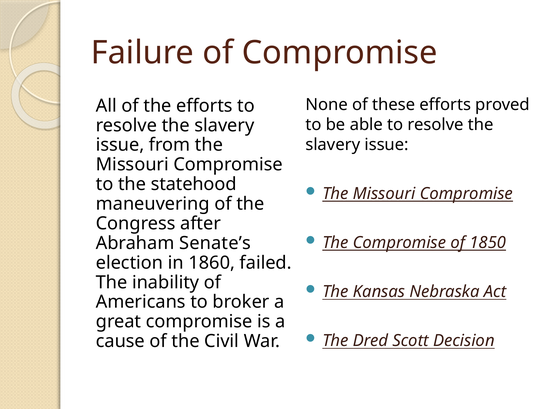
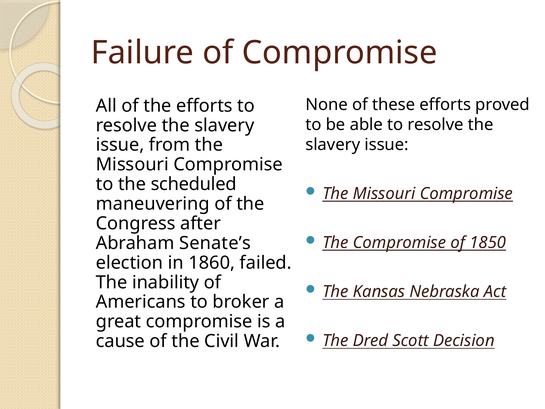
statehood: statehood -> scheduled (194, 184)
